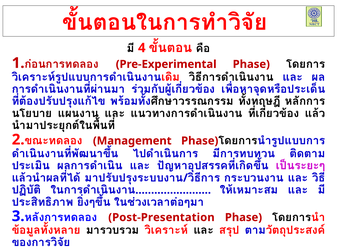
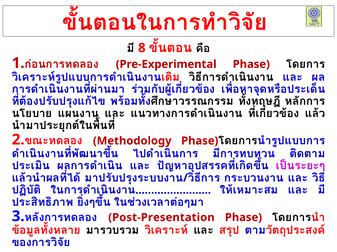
4: 4 -> 8 (142, 48)
Management: Management -> Methodology (132, 141)
